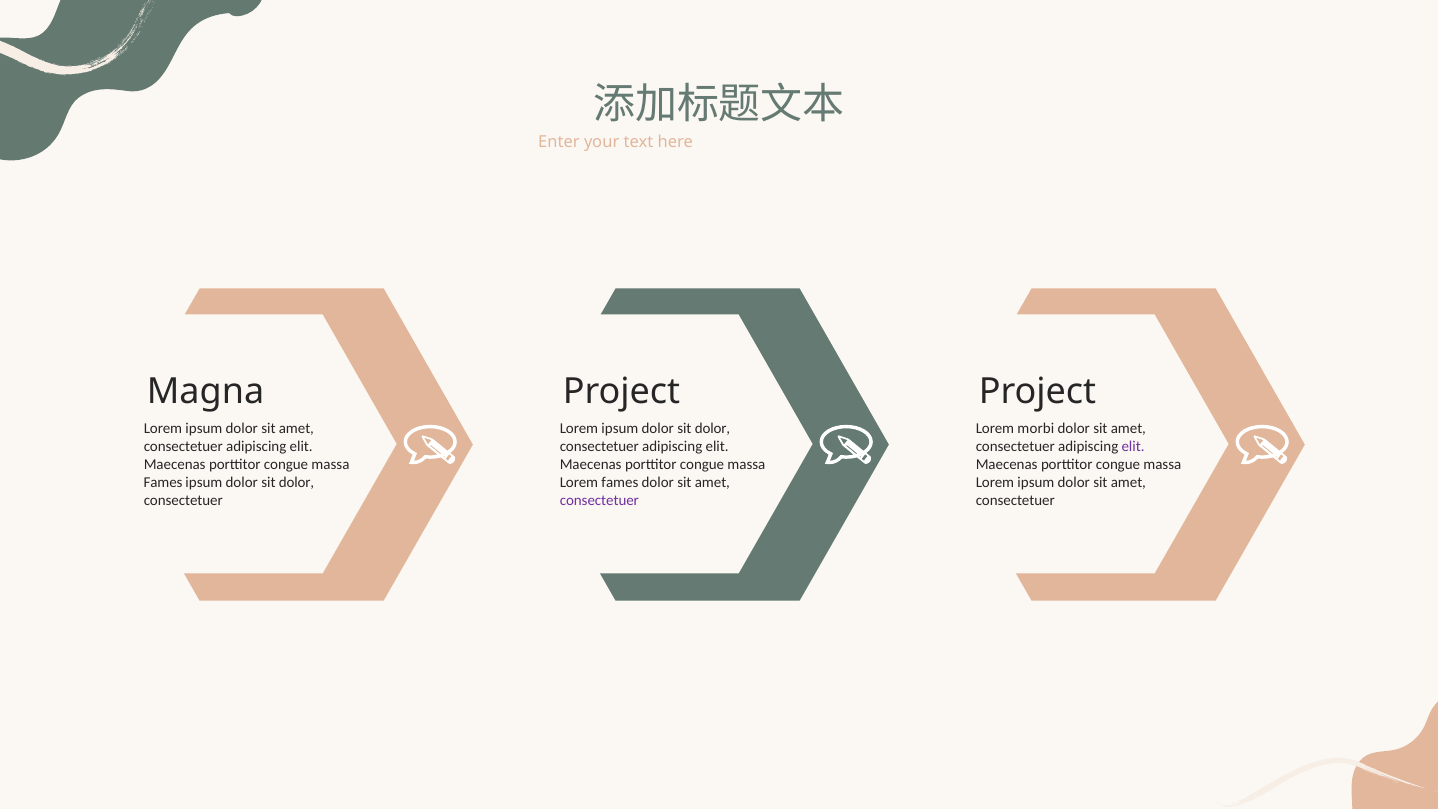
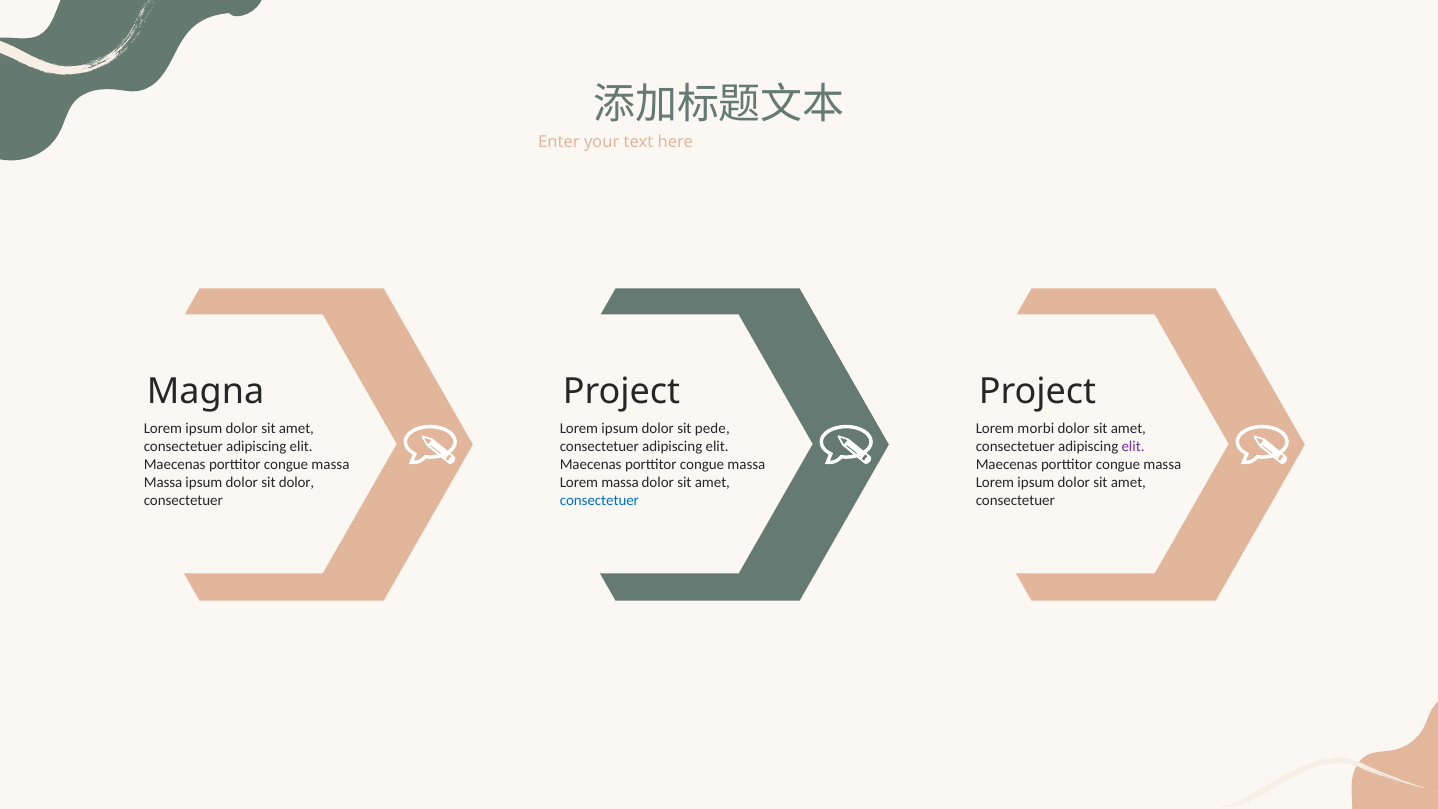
dolor: dolor -> pede (712, 428)
Fames: Fames -> Massa (163, 482)
Lorem fames: fames -> massa (620, 482)
consectetuer colour: purple -> blue (599, 500)
